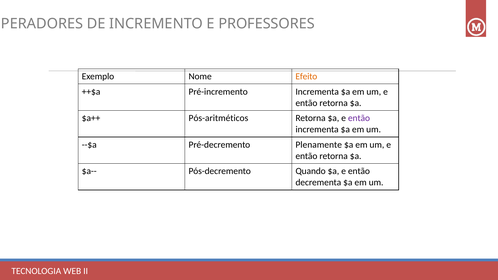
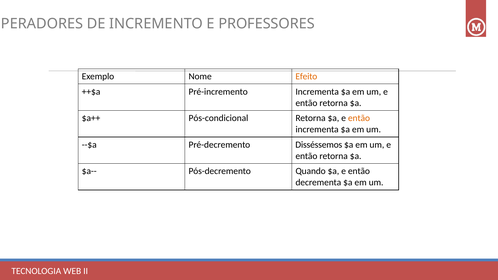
Pós-aritméticos: Pós-aritméticos -> Pós-condicional (218, 118)
então colour: purple -> orange (359, 118)
Plenamente: Plenamente -> Disséssemos (319, 145)
